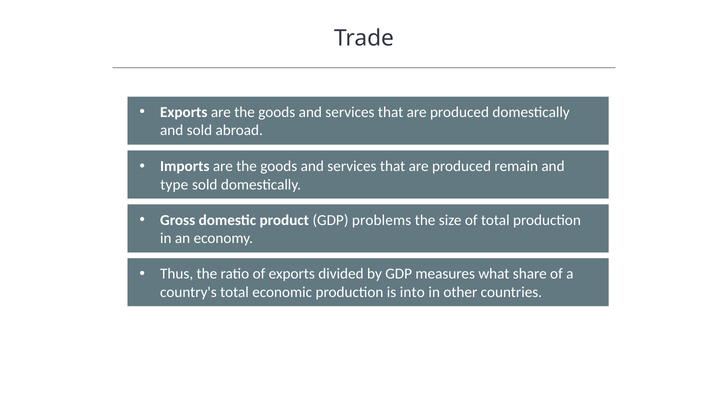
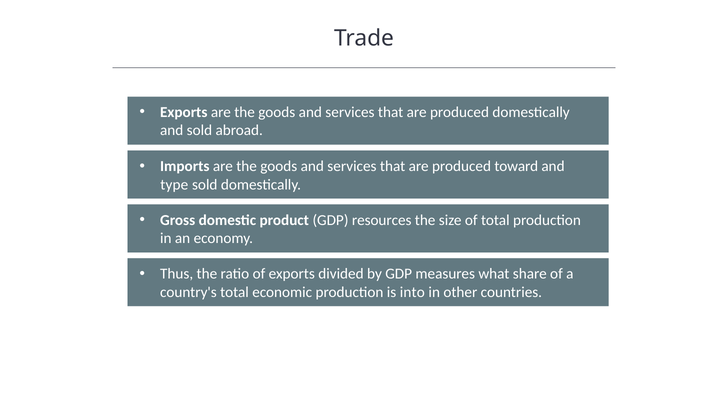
remain: remain -> toward (516, 167)
problems: problems -> resources (382, 220)
